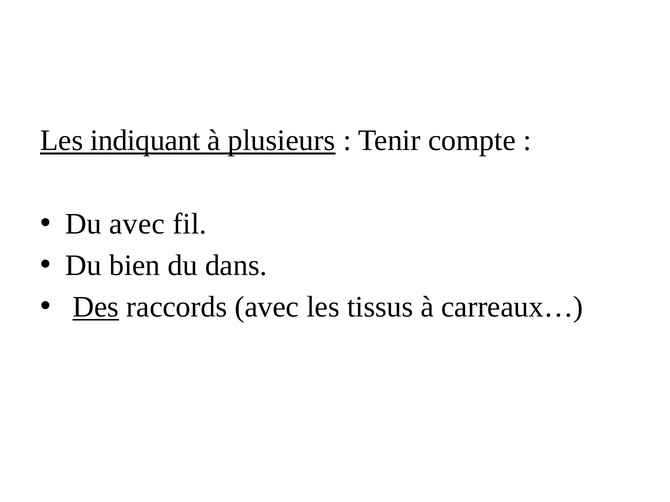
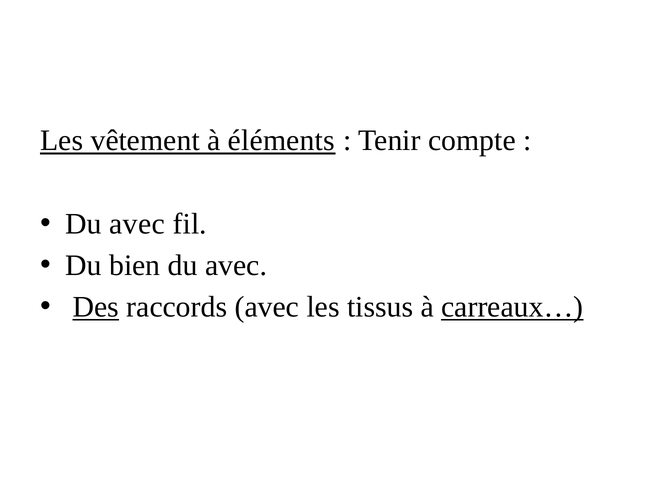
indiquant: indiquant -> vêtement (145, 141)
plusieurs: plusieurs -> éléments (281, 141)
dans: dans -> avec (236, 266)
carreaux… underline: none -> present (512, 307)
